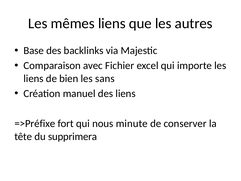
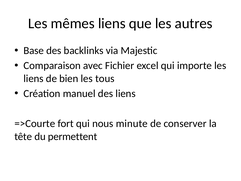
sans: sans -> tous (105, 78)
=>Préfixe: =>Préfixe -> =>Courte (35, 123)
supprimera: supprimera -> permettent (73, 136)
